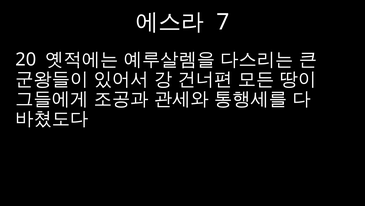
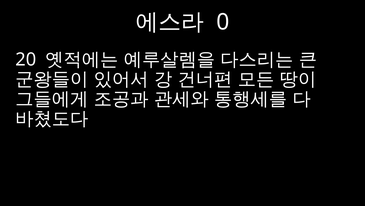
7: 7 -> 0 (223, 22)
